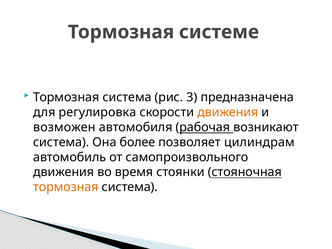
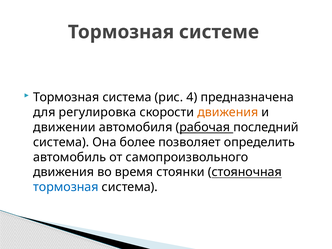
3: 3 -> 4 (192, 97)
возможен: возможен -> движении (64, 127)
возникают: возникают -> последний (266, 127)
цилиндрам: цилиндрам -> определить (259, 142)
тормозная colour: orange -> blue (66, 187)
